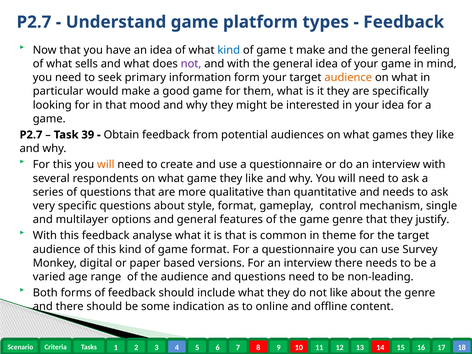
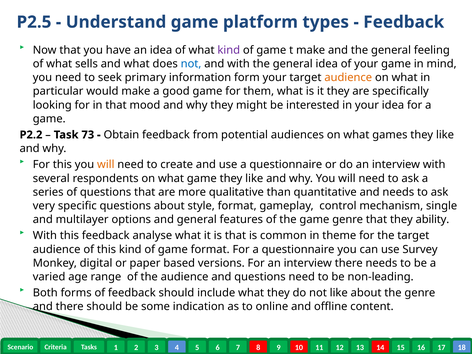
P2.7: P2.7 -> P2.5 (34, 22)
kind colour: blue -> purple (229, 50)
not colour: purple -> blue (191, 64)
P2.7: P2.7 -> P2.2 (31, 135)
39: 39 -> 73 (88, 135)
justify: justify -> ability (432, 220)
